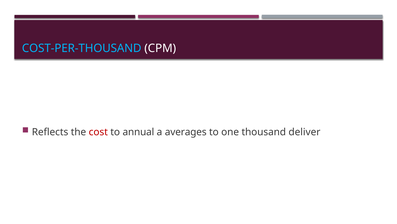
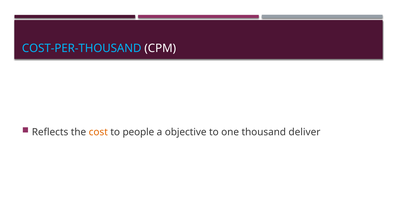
cost colour: red -> orange (98, 132)
annual: annual -> people (138, 132)
averages: averages -> objective (186, 132)
